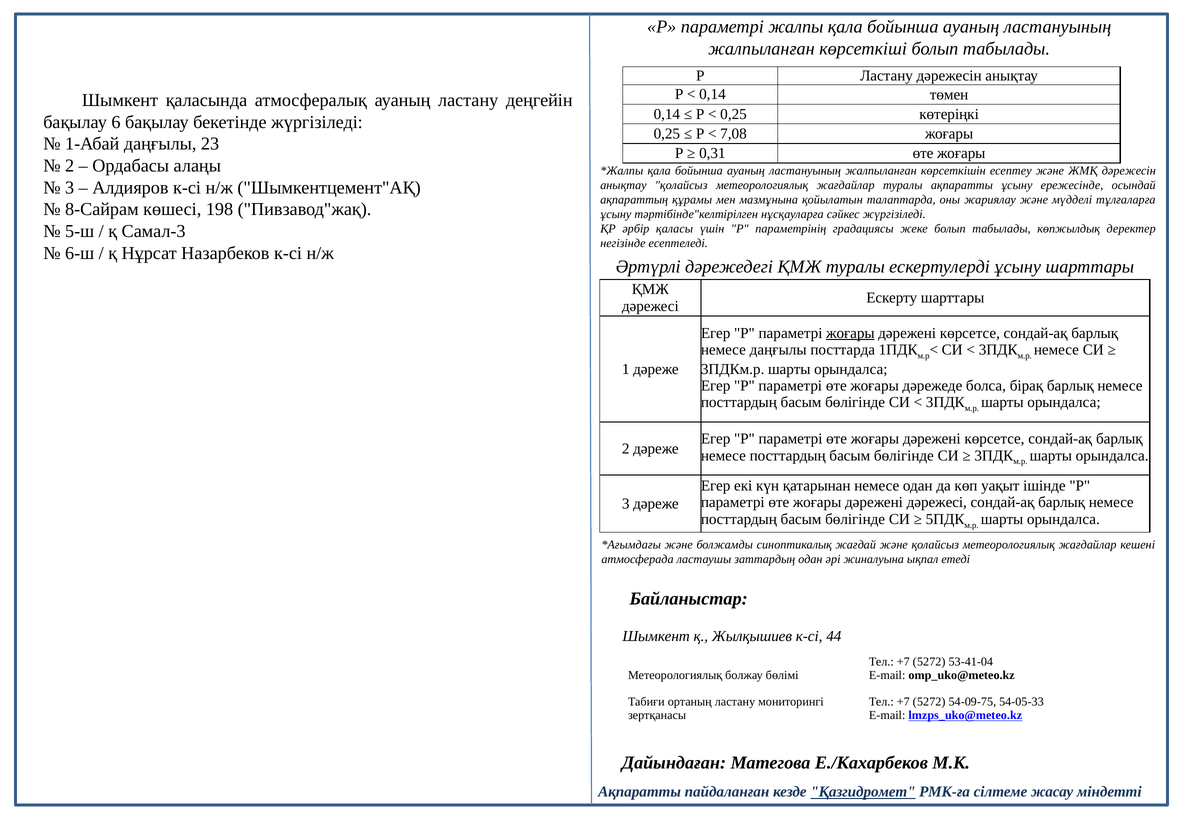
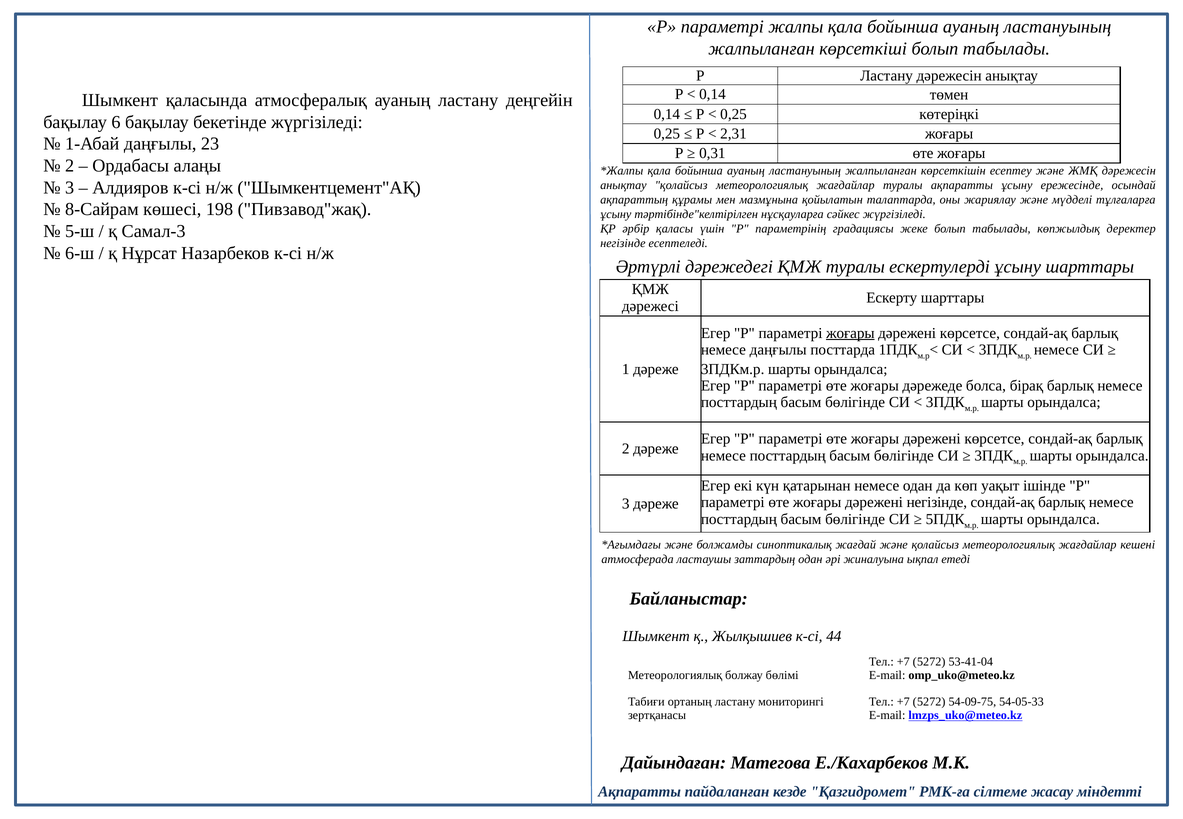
7,08: 7,08 -> 2,31 (733, 134)
дәрежені дәрежесі: дәрежесі -> негізінде (937, 502)
Қазгидромет underline: present -> none (863, 792)
